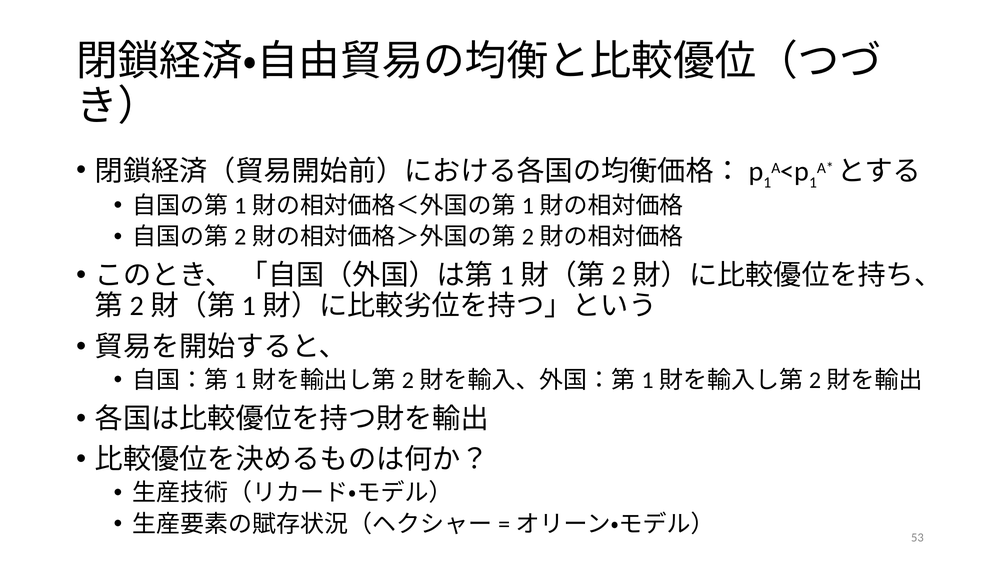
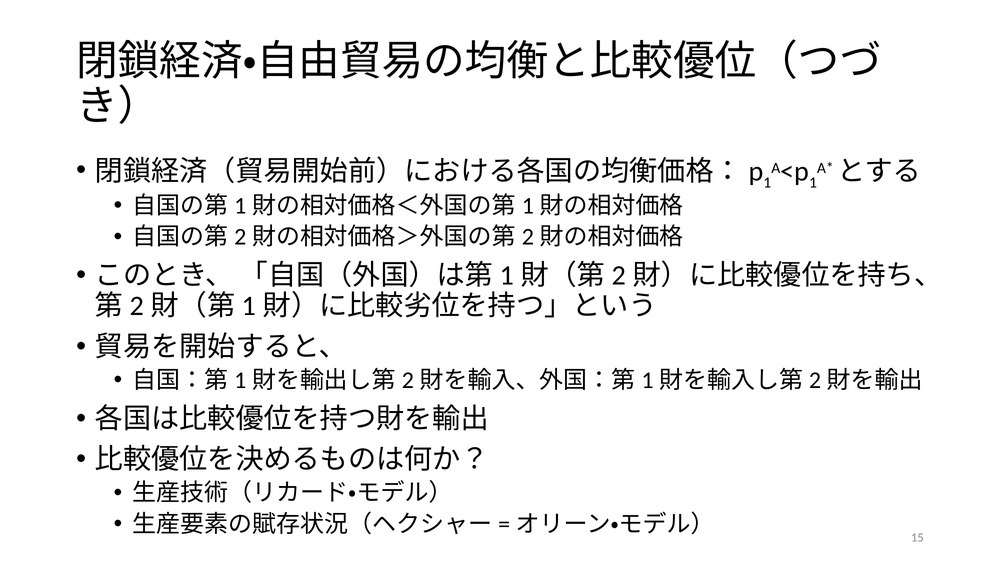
53: 53 -> 15 (917, 537)
